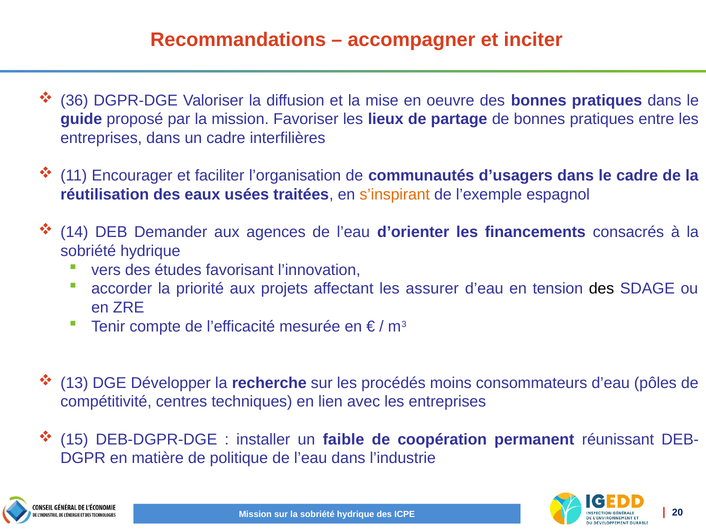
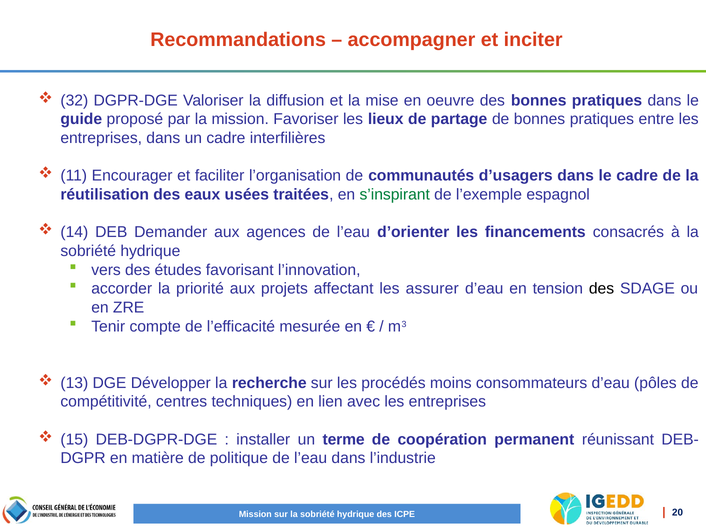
36: 36 -> 32 (74, 100)
s’inspirant colour: orange -> green (395, 194)
faible: faible -> terme (344, 439)
